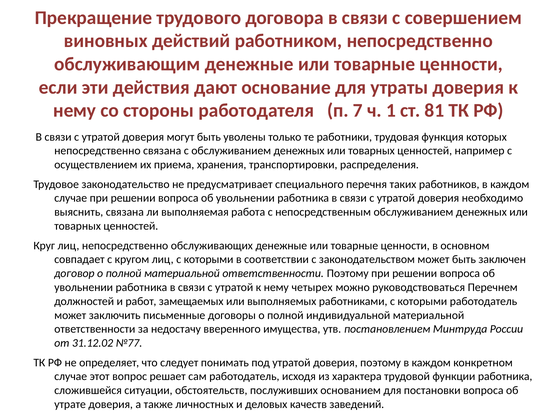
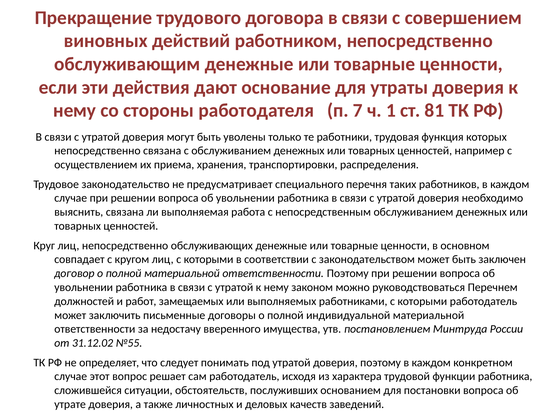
четырех: четырех -> законом (312, 287)
№77: №77 -> №55 (129, 343)
